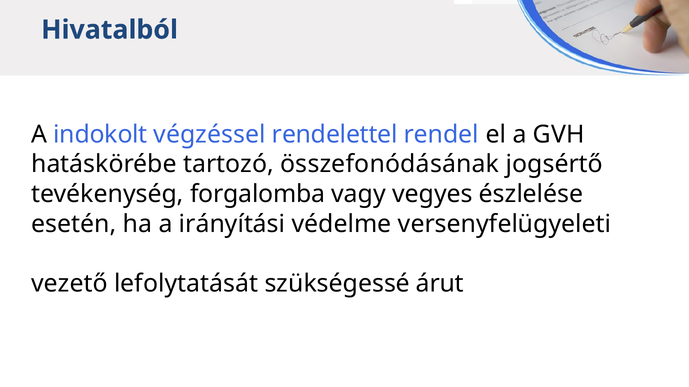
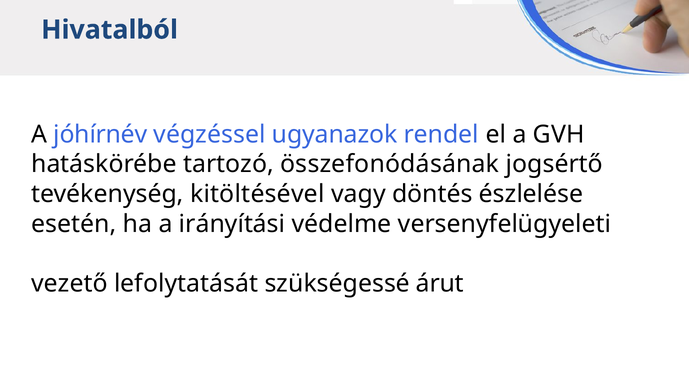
indokolt: indokolt -> jóhírnév (100, 135)
rendelettel: rendelettel -> ugyanazok (335, 135)
forgalomba: forgalomba -> kitöltésével (257, 194)
vegyes: vegyes -> döntés (432, 194)
